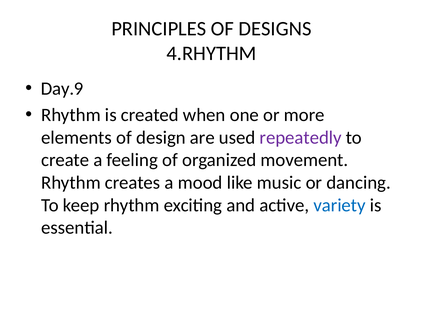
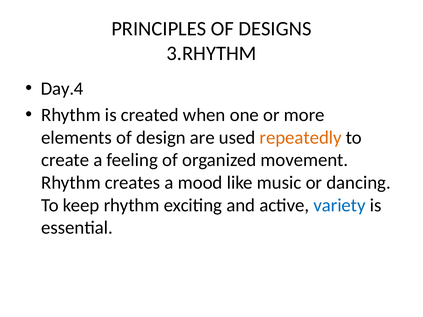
4.RHYTHM: 4.RHYTHM -> 3.RHYTHM (211, 53)
Day.9: Day.9 -> Day.4 (62, 89)
repeatedly colour: purple -> orange (301, 138)
